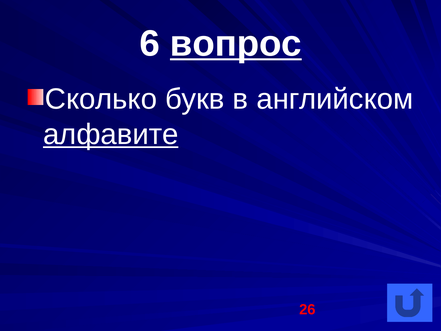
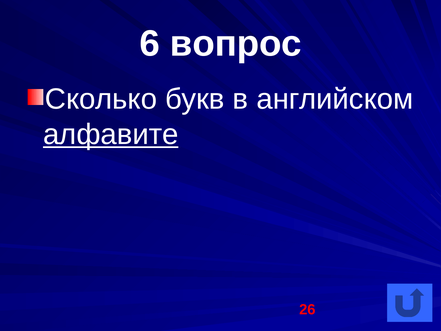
вопрос underline: present -> none (236, 44)
